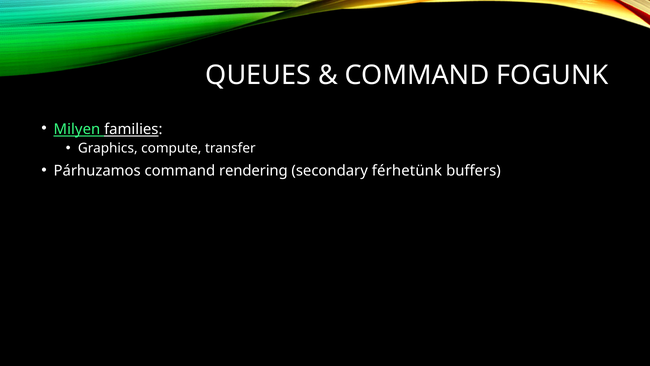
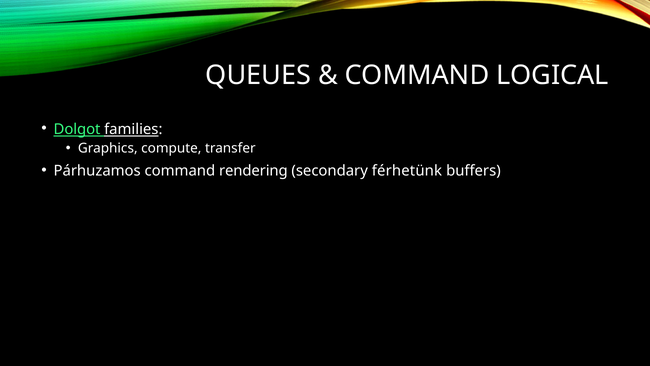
FOGUNK: FOGUNK -> LOGICAL (552, 75)
Milyen: Milyen -> Dolgot (77, 129)
